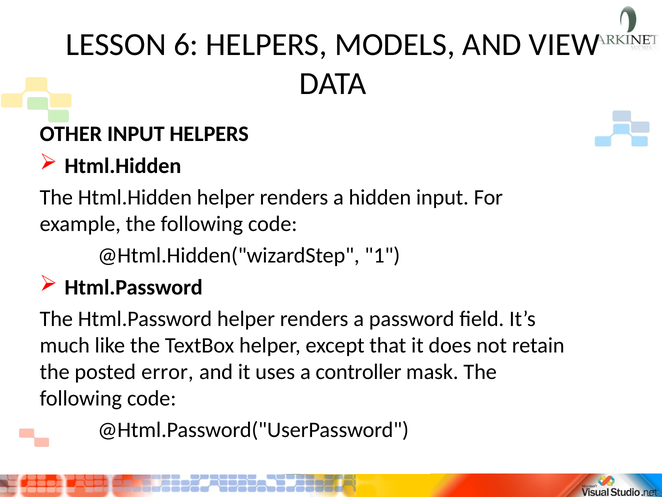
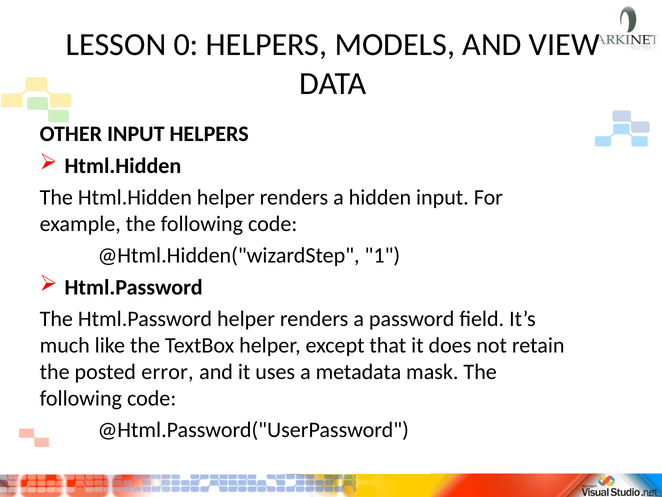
6: 6 -> 0 (186, 45)
controller: controller -> metadata (358, 372)
